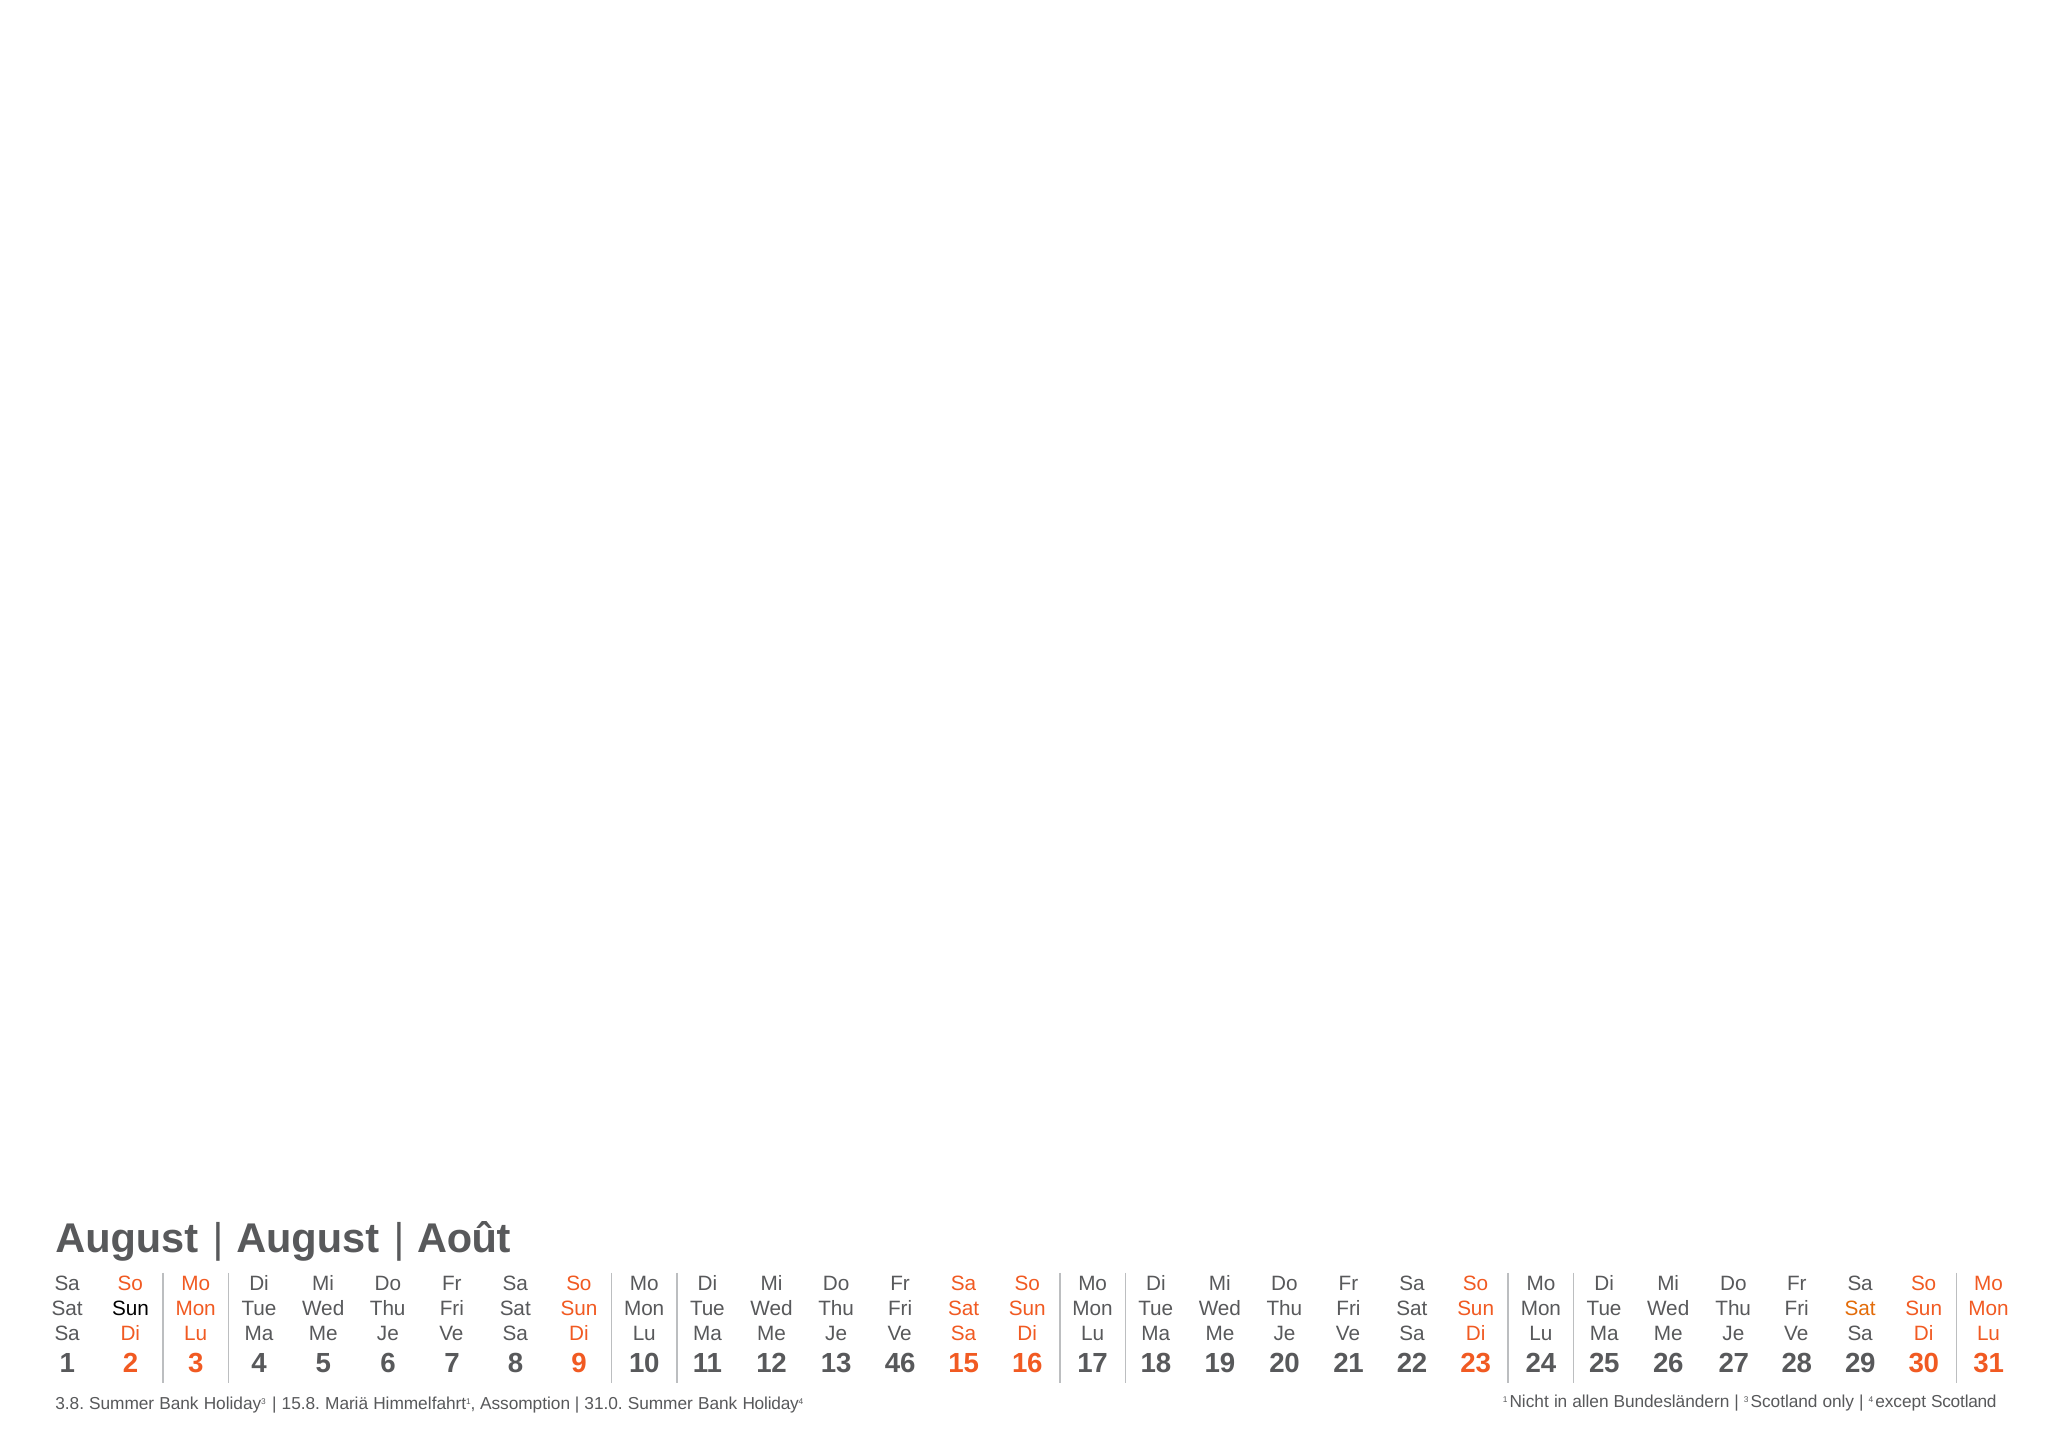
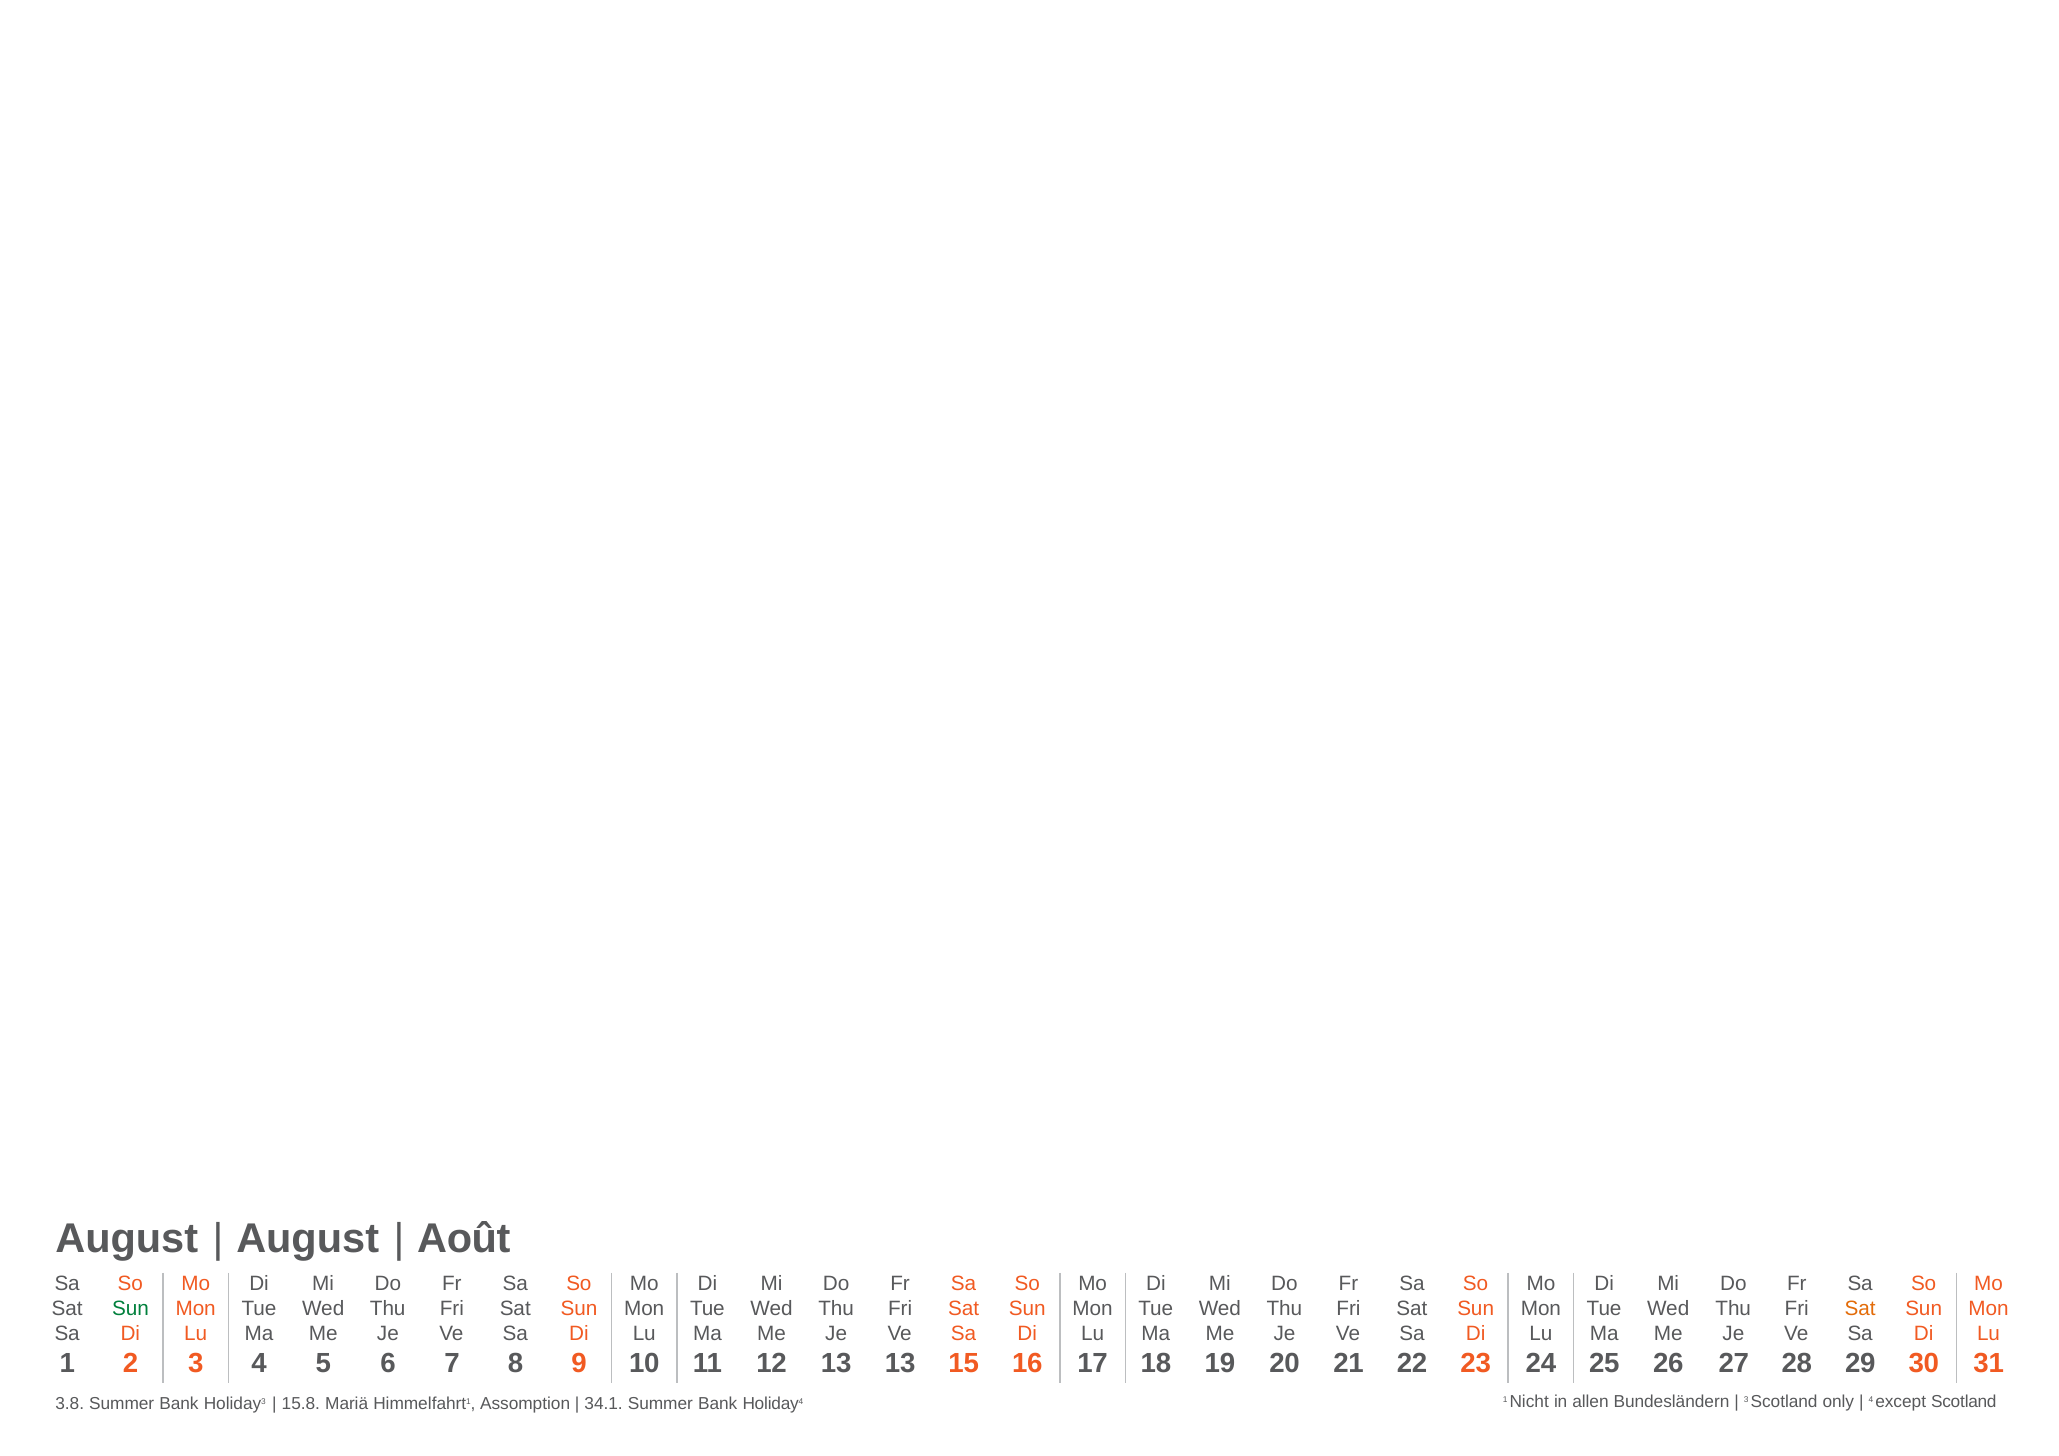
Sun colour: black -> green (130, 1309)
13 46: 46 -> 13 (900, 1363)
31.0: 31.0 -> 34.1 (604, 1403)
